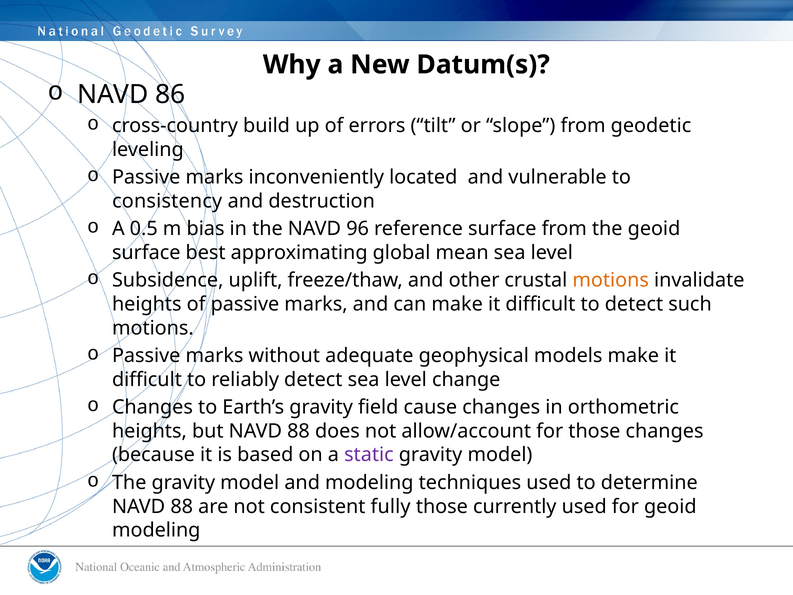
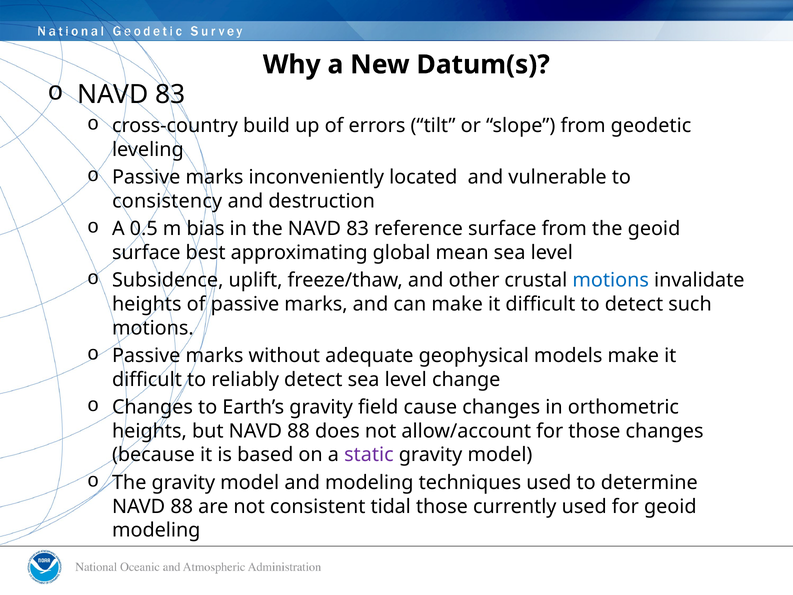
86: 86 -> 83 (170, 94)
the NAVD 96: 96 -> 83 (358, 229)
motions colour: orange -> blue (611, 280)
fully: fully -> tidal (391, 506)
